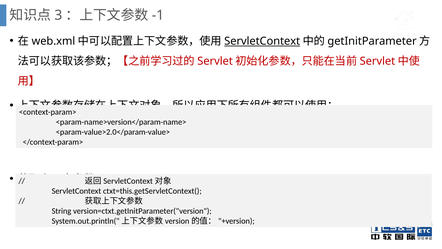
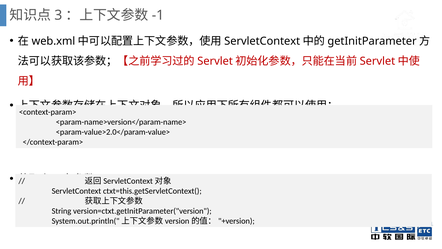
ServletContext underline: present -> none (262, 41)
